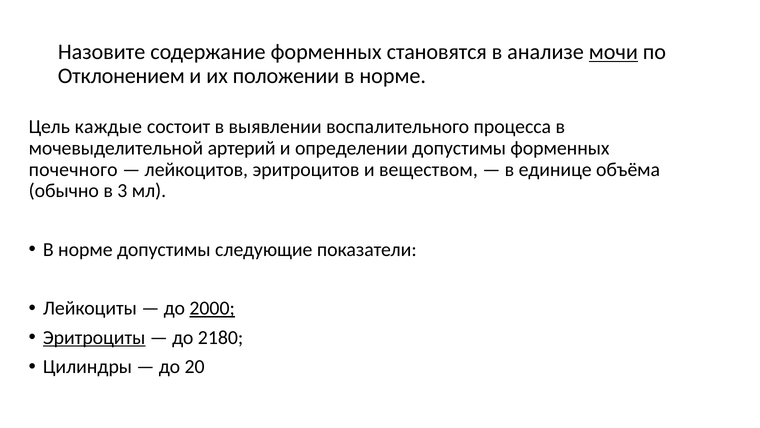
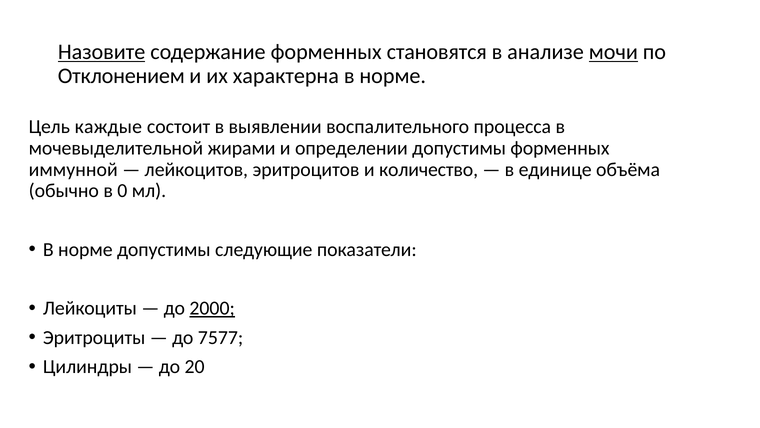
Назовите underline: none -> present (102, 52)
положении: положении -> характерна (286, 76)
артерий: артерий -> жирами (242, 148)
почечного: почечного -> иммунной (73, 169)
веществом: веществом -> количество (429, 169)
3: 3 -> 0 (122, 191)
Эритроциты underline: present -> none (94, 337)
2180: 2180 -> 7577 (221, 337)
